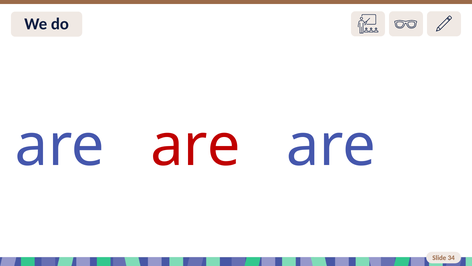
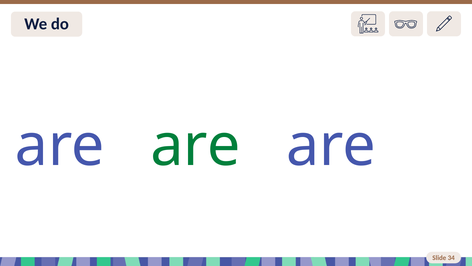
are colour: red -> green (195, 145)
